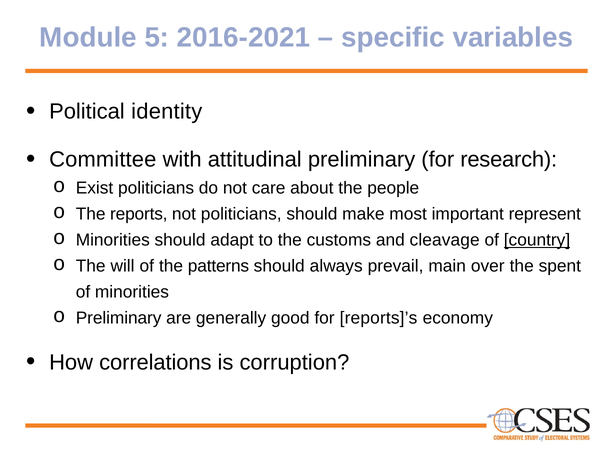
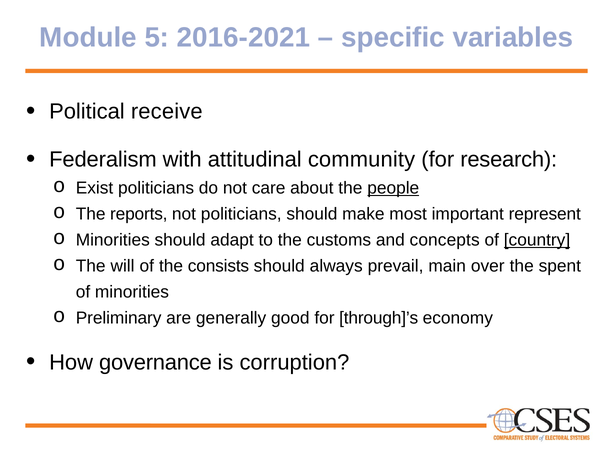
identity: identity -> receive (167, 111)
Committee: Committee -> Federalism (103, 160)
attitudinal preliminary: preliminary -> community (361, 160)
people underline: none -> present (393, 188)
cleavage: cleavage -> concepts (445, 240)
patterns: patterns -> consists (219, 266)
reports]’s: reports]’s -> through]’s (379, 318)
correlations: correlations -> governance (155, 362)
